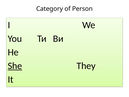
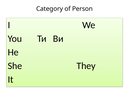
She underline: present -> none (15, 66)
